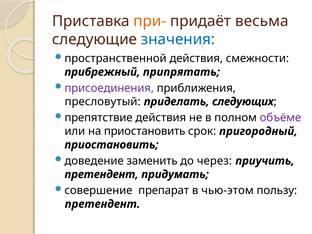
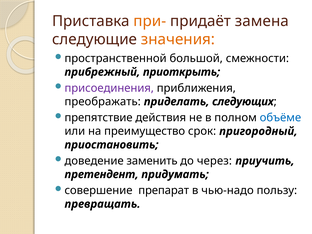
весьма: весьма -> замена (262, 21)
значения colour: blue -> orange (178, 39)
пространственной действия: действия -> большой (196, 58)
припрятать: припрятать -> приоткрыть (182, 72)
пресловутый: пресловутый -> преображать (103, 102)
объёме colour: purple -> blue (280, 118)
на приостановить: приостановить -> преимущество (145, 131)
чью-этом: чью-этом -> чью-надо (227, 191)
претендент: претендент -> превращать (102, 204)
